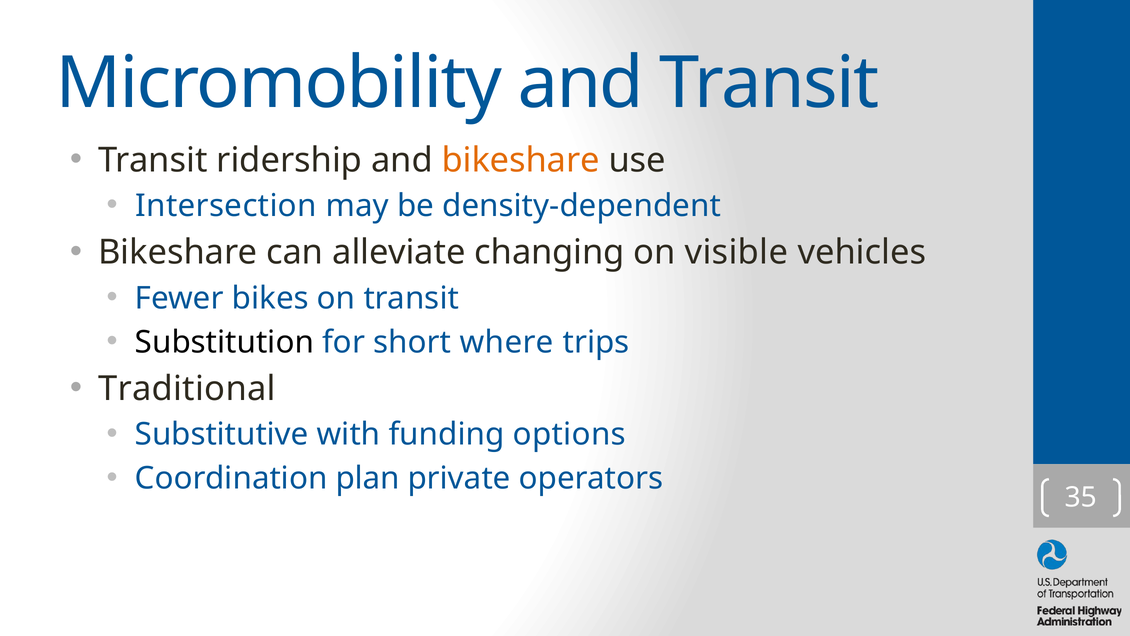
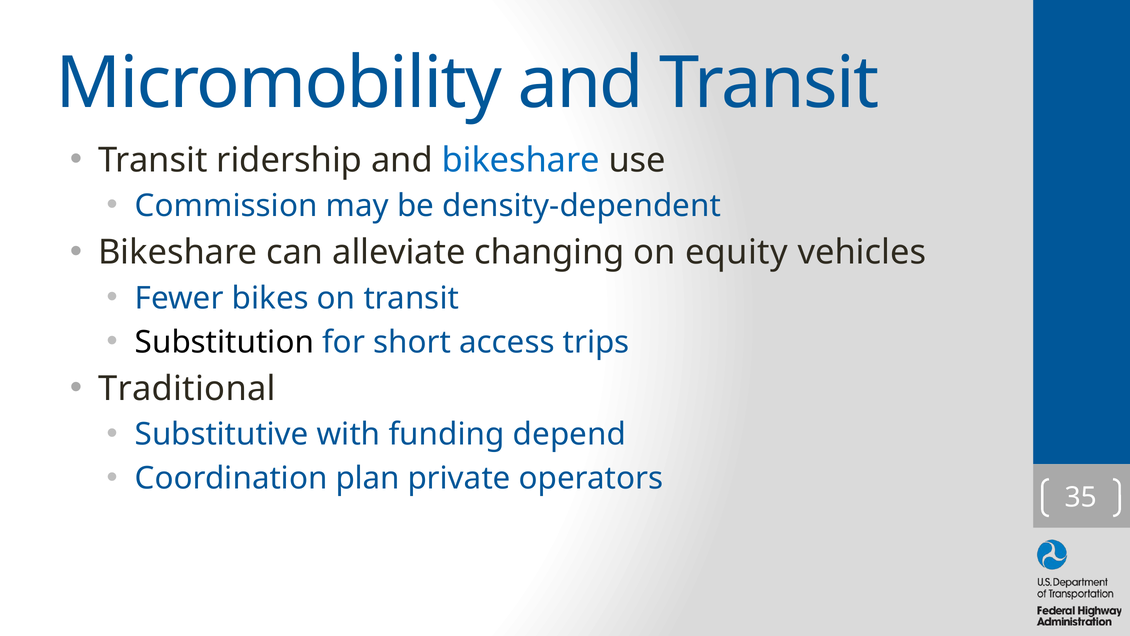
bikeshare colour: orange -> blue (521, 160)
Intersection: Intersection -> Commission (226, 206)
visible: visible -> equity (736, 252)
where: where -> access (507, 342)
options: options -> depend (569, 434)
